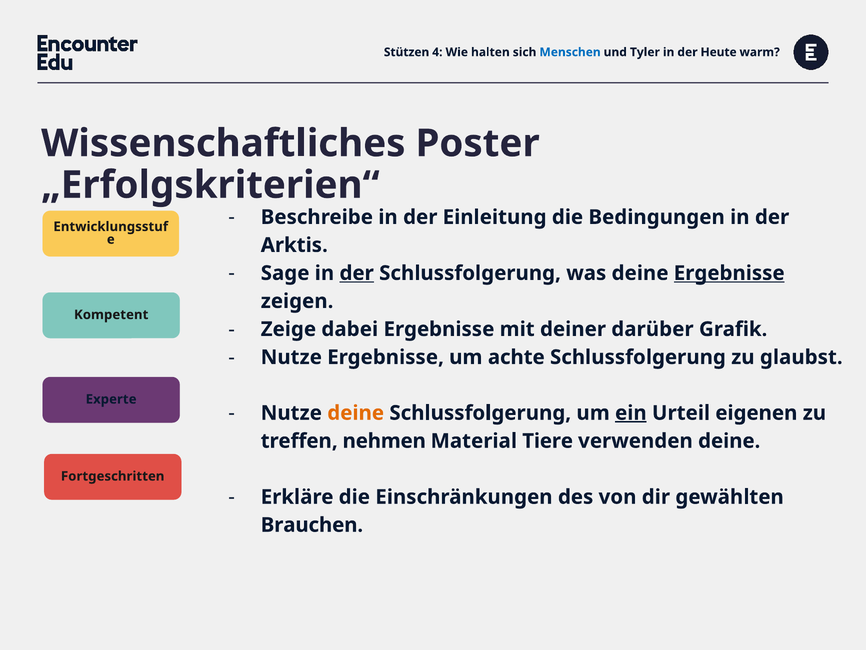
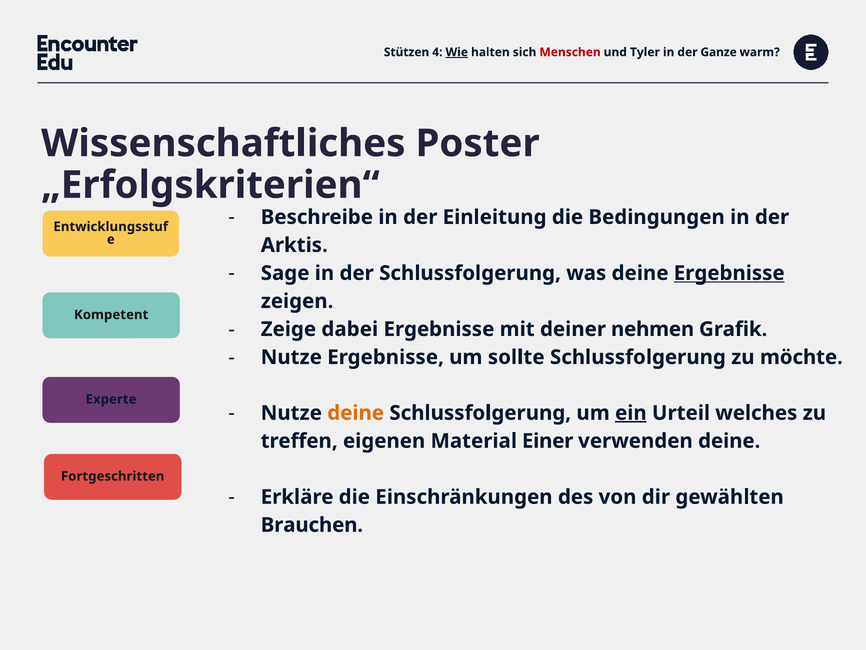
Wie underline: none -> present (457, 52)
Menschen colour: blue -> red (570, 52)
Heute: Heute -> Ganze (719, 52)
der underline: present -> none (357, 273)
darüber: darüber -> nehmen (653, 329)
achte: achte -> sollte (516, 357)
glaubst: glaubst -> möchte (801, 357)
eigenen: eigenen -> welches (756, 413)
nehmen: nehmen -> eigenen (384, 441)
Tiere: Tiere -> Einer (548, 441)
